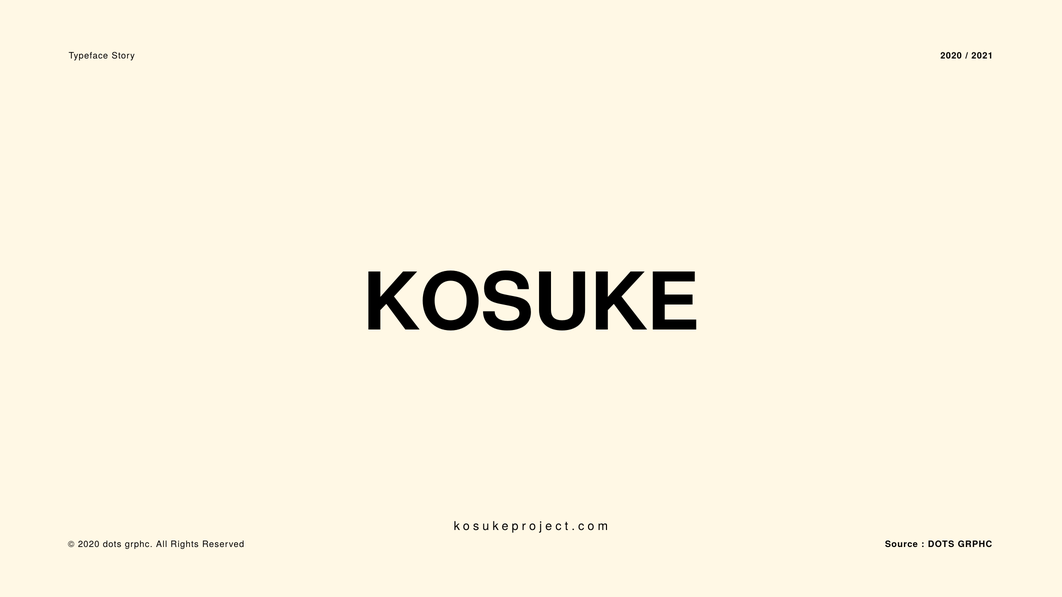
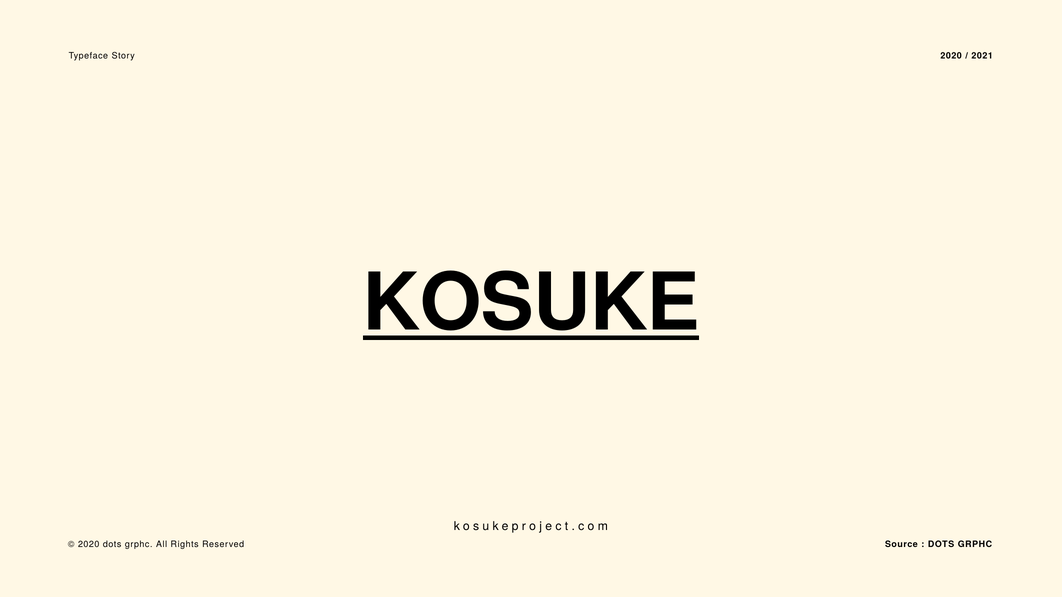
KOSUKE underline: none -> present (531, 304)
